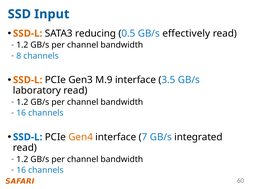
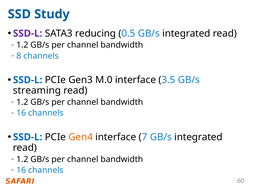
Input: Input -> Study (52, 14)
SSD-L colour: orange -> purple (28, 34)
0.5 GB/s effectively: effectively -> integrated (186, 34)
SSD-L colour: orange -> blue (28, 80)
M.9: M.9 -> M.0 (104, 80)
laboratory: laboratory -> streaming (37, 91)
